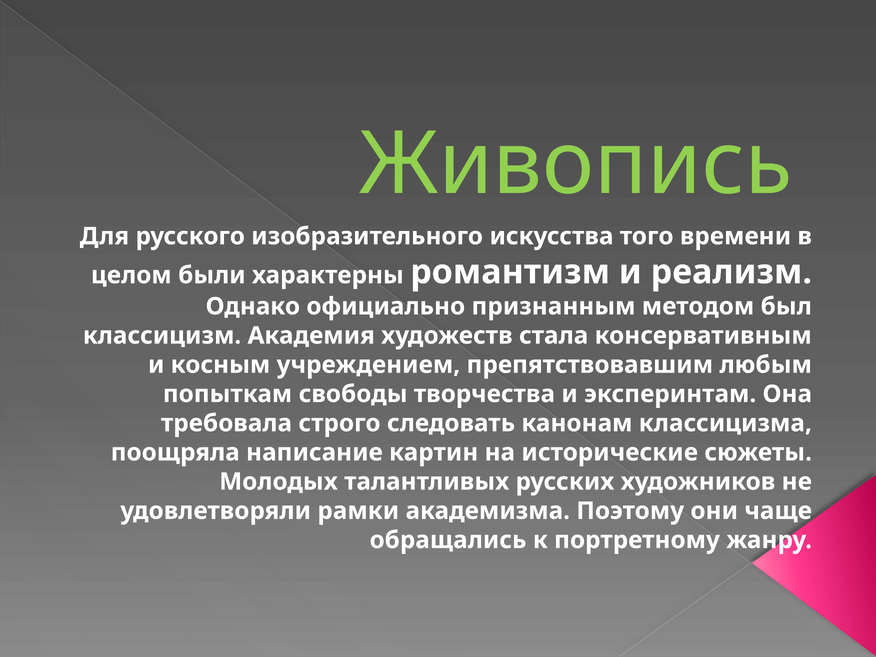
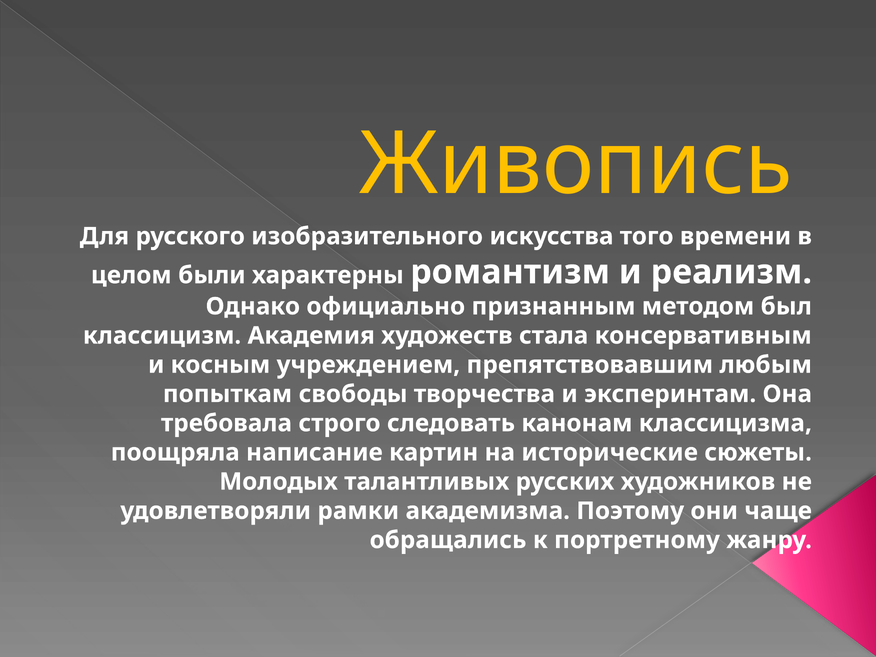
Живопись colour: light green -> yellow (576, 164)
